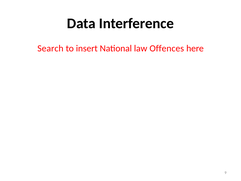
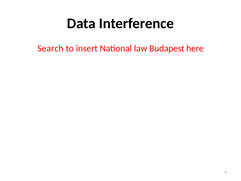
Offences: Offences -> Budapest (167, 48)
